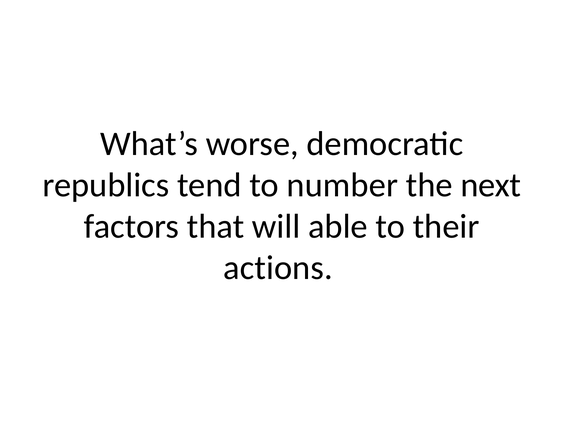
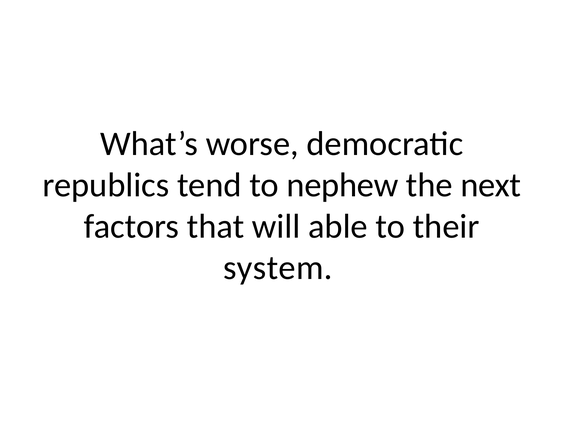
number: number -> nephew (342, 185)
actions: actions -> system (278, 268)
